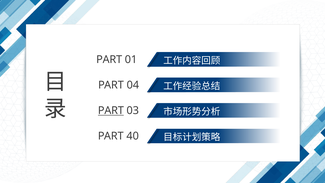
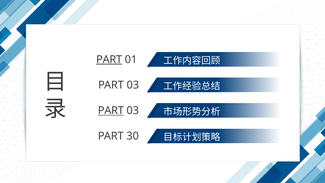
PART underline: none -> present (109, 59)
04: 04 -> 03 (133, 85)
40: 40 -> 30 (133, 136)
